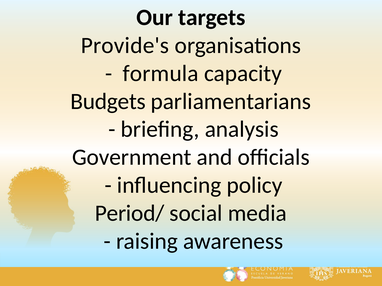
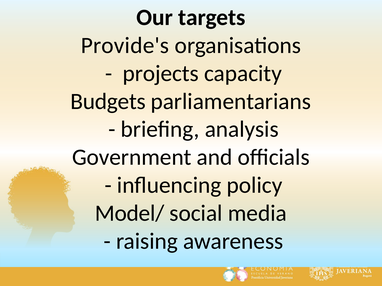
formula: formula -> projects (161, 74)
Period/: Period/ -> Model/ (130, 214)
